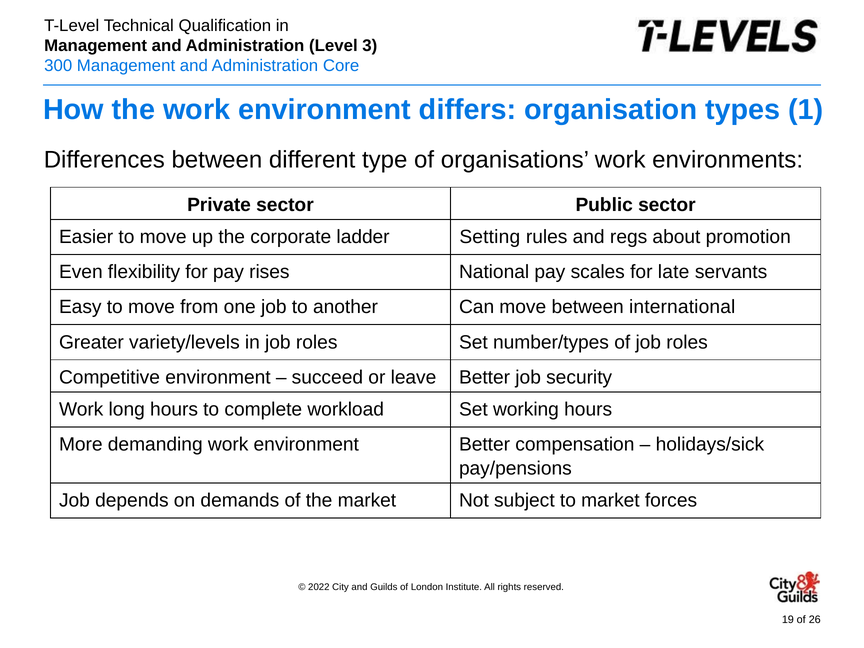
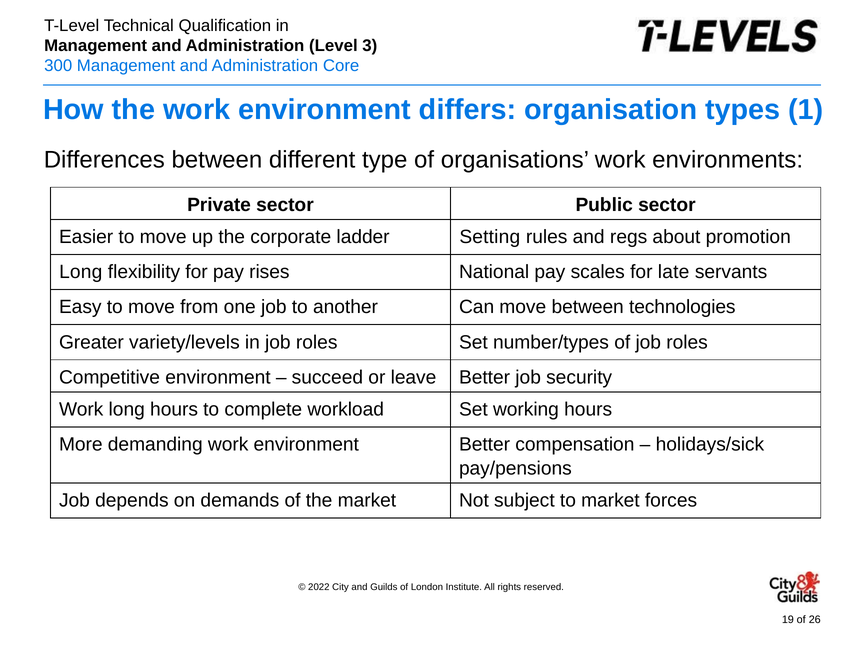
Even: Even -> Long (81, 272)
international: international -> technologies (682, 307)
